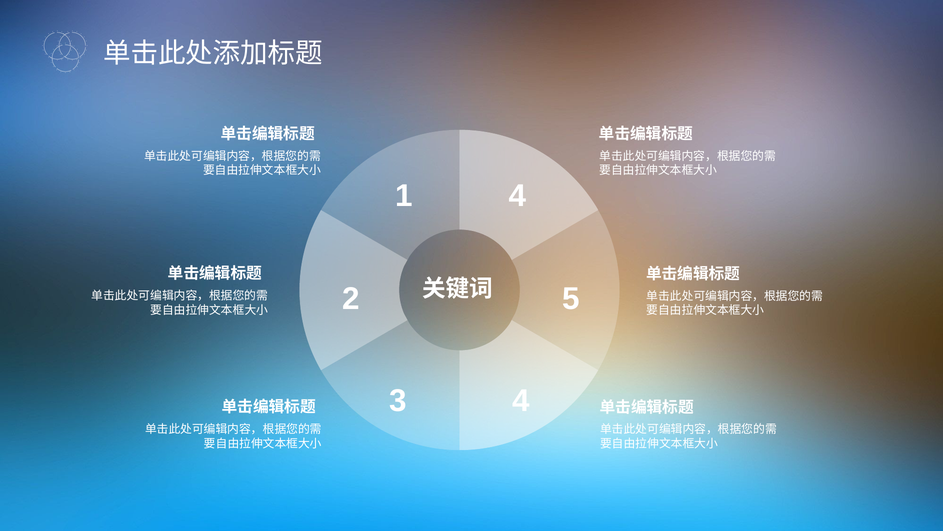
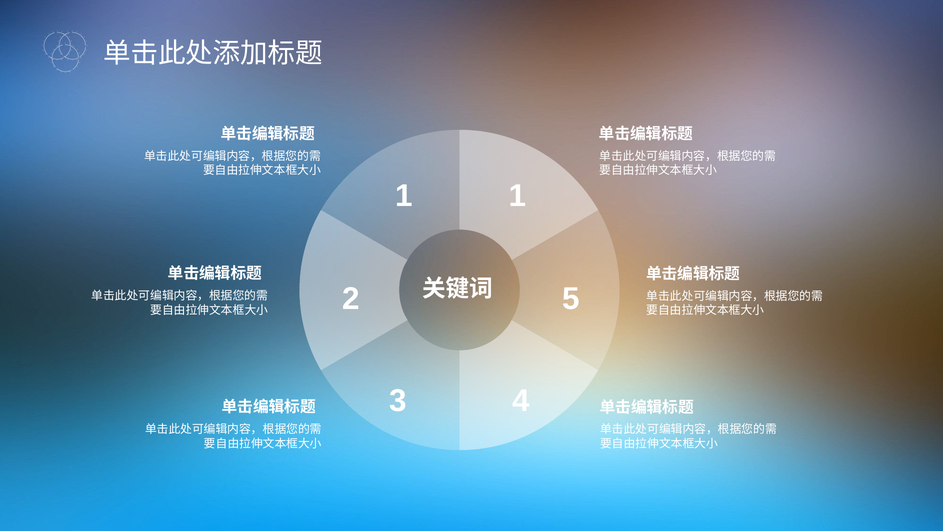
1 4: 4 -> 1 (517, 196)
